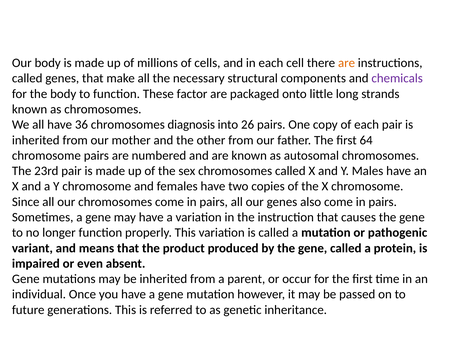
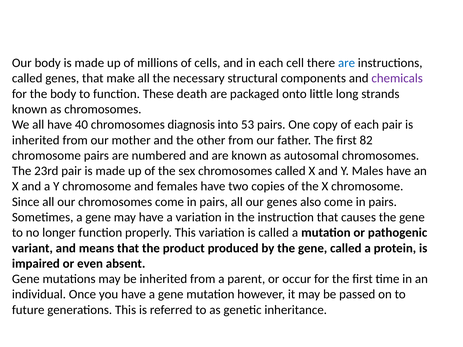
are colour: orange -> blue (347, 63)
factor: factor -> death (192, 94)
36: 36 -> 40 (81, 125)
26: 26 -> 53 (248, 125)
64: 64 -> 82 (366, 140)
